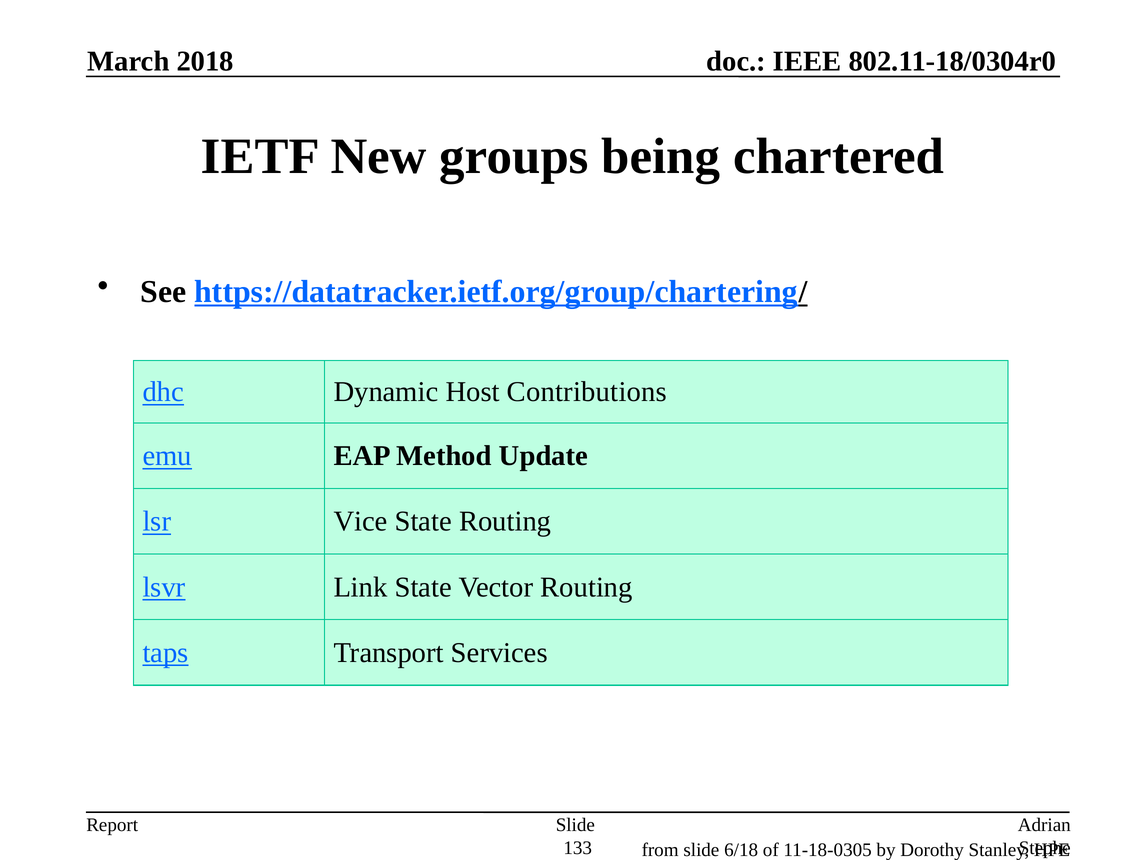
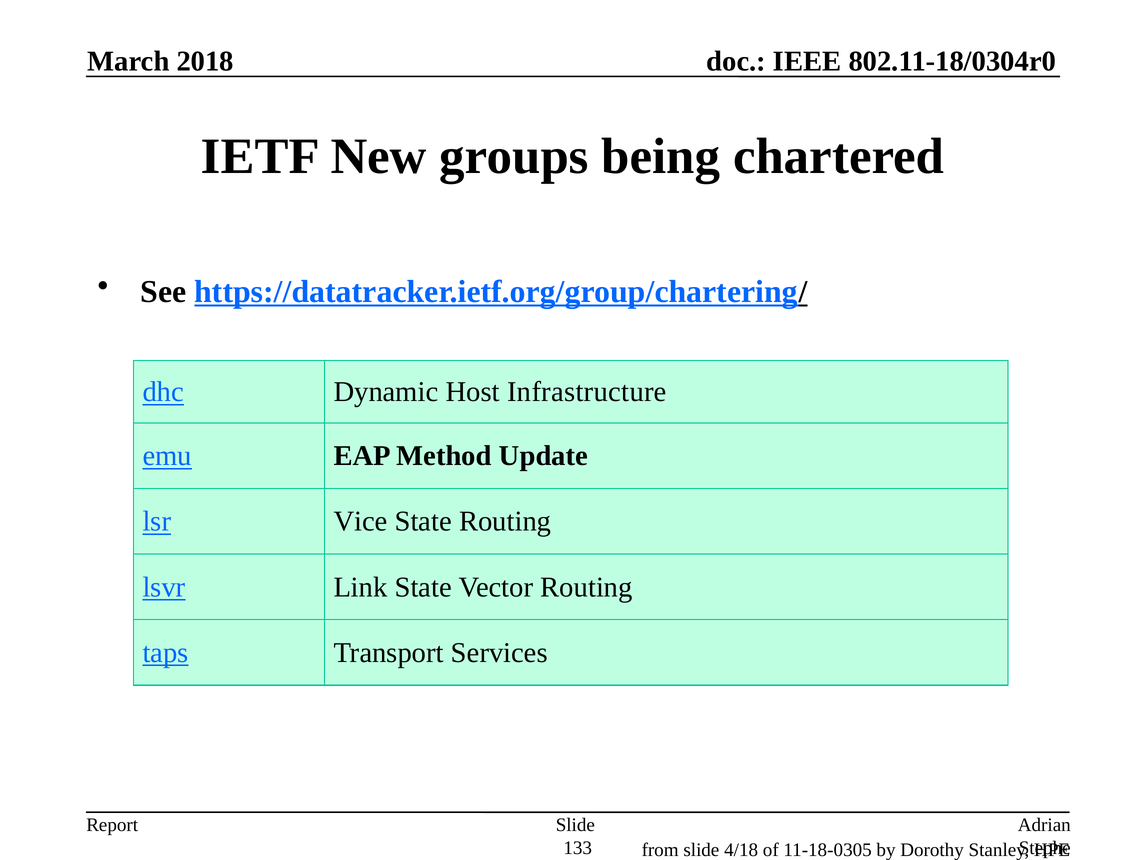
Contributions: Contributions -> Infrastructure (587, 392)
6/18: 6/18 -> 4/18 (741, 849)
